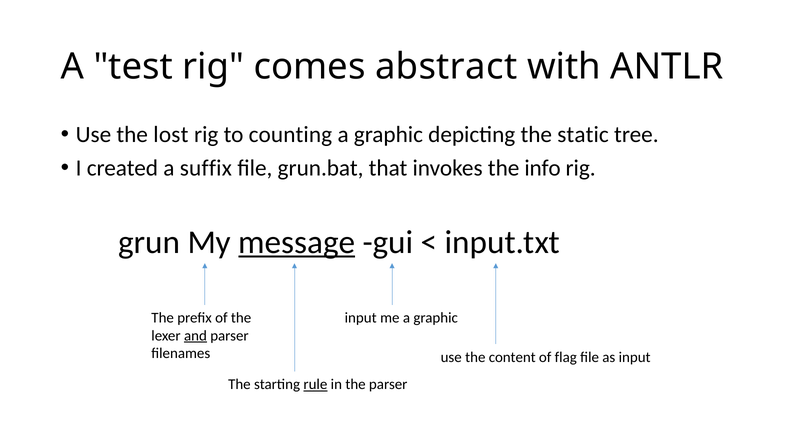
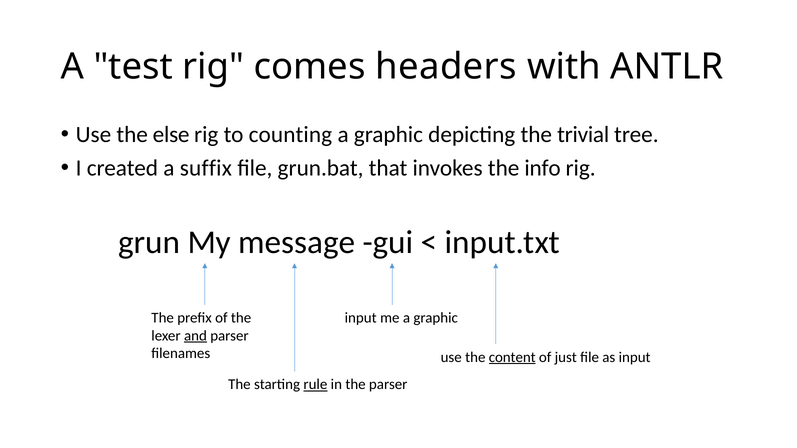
abstract: abstract -> headers (446, 67)
lost: lost -> else (171, 135)
static: static -> trivial (583, 135)
message underline: present -> none (297, 242)
content underline: none -> present (512, 357)
flag: flag -> just (566, 357)
